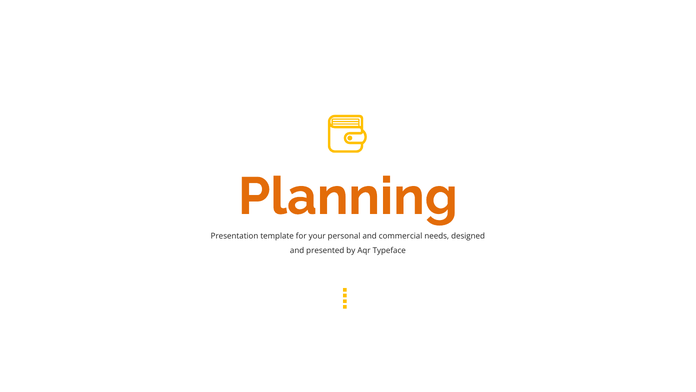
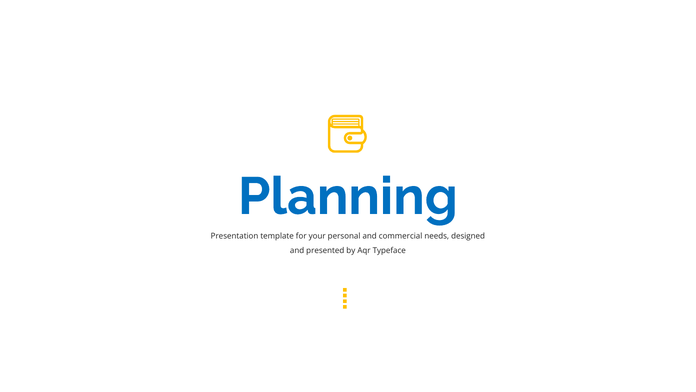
Planning colour: orange -> blue (348, 196)
